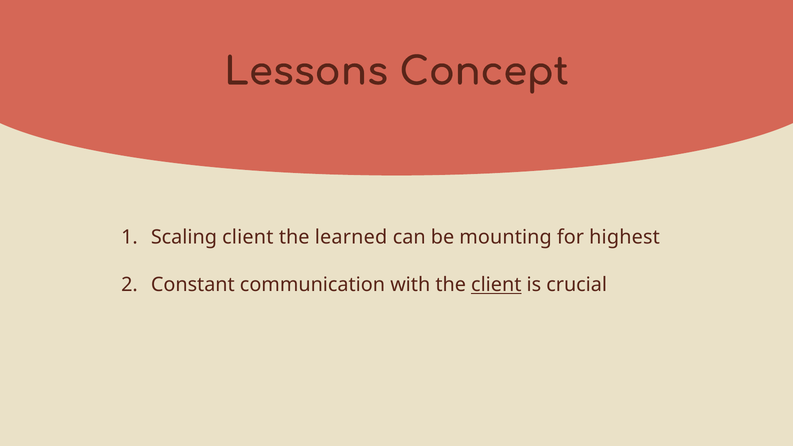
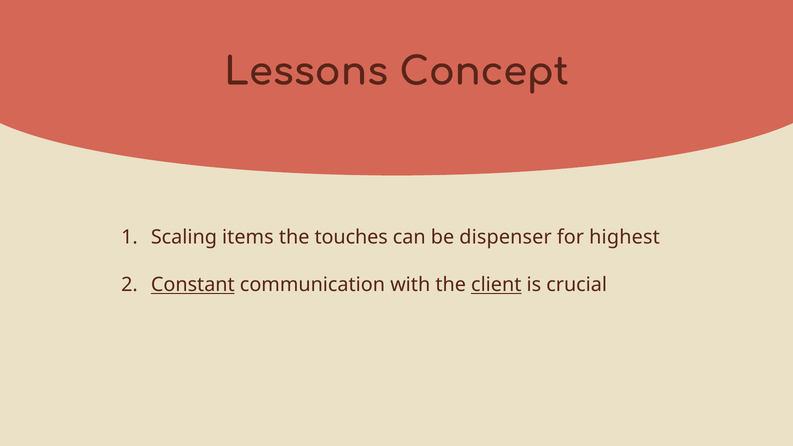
Scaling client: client -> items (248, 237)
learned: learned -> touches (351, 237)
mounting: mounting -> dispenser (506, 237)
Constant underline: none -> present (193, 285)
